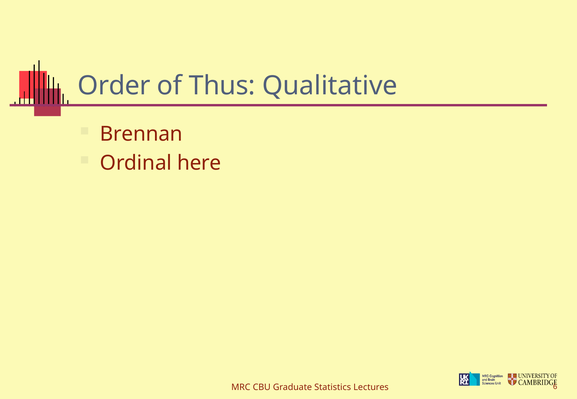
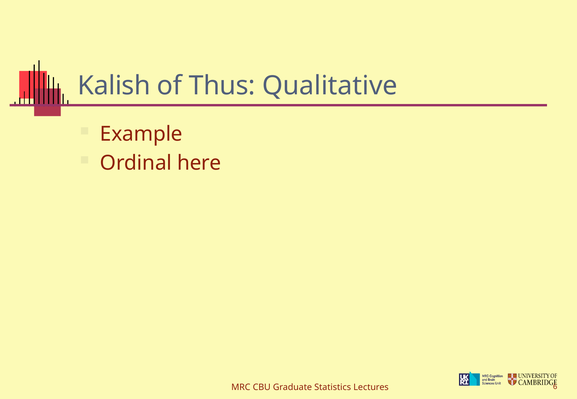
Order: Order -> Kalish (114, 86)
Brennan: Brennan -> Example (141, 134)
